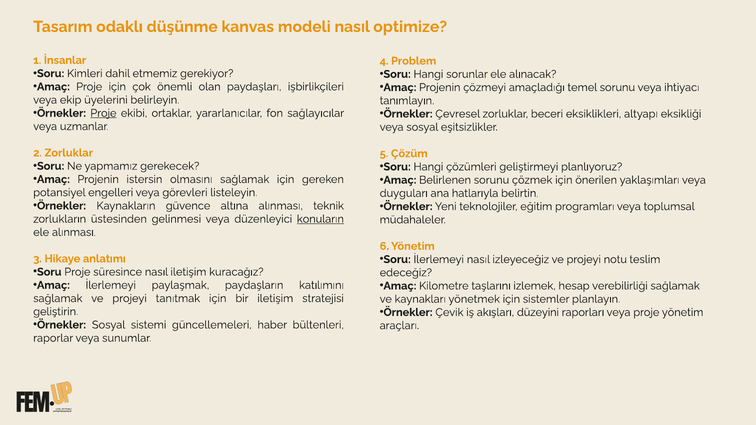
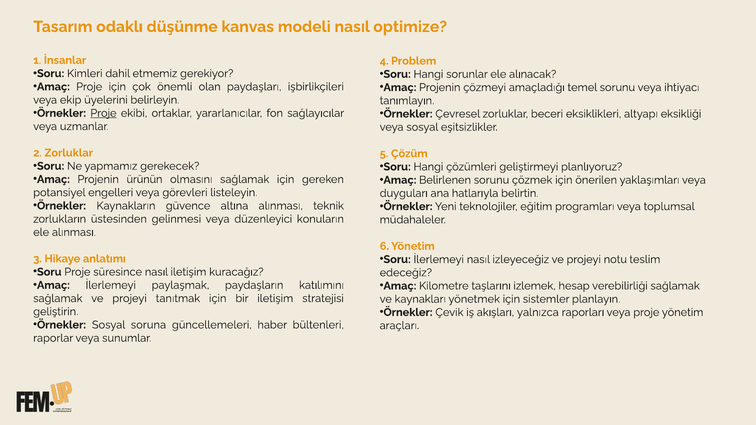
istersin: istersin -> ürünün (144, 179)
konuların underline: present -> none (320, 219)
düzeyini: düzeyini -> yalnızca (538, 312)
sistemi: sistemi -> soruna (148, 325)
